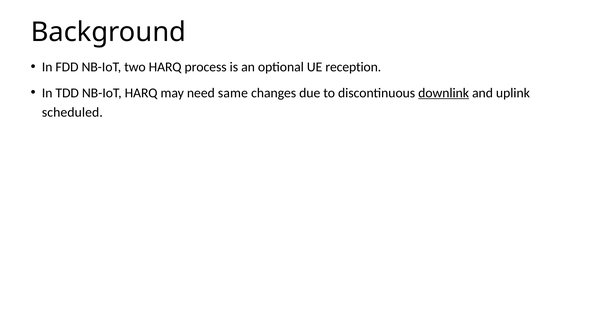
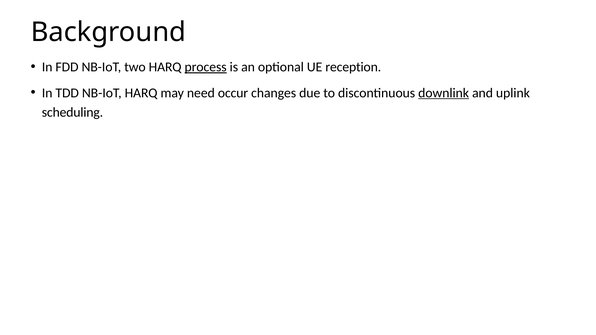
process underline: none -> present (206, 67)
same: same -> occur (233, 93)
scheduled: scheduled -> scheduling (72, 113)
